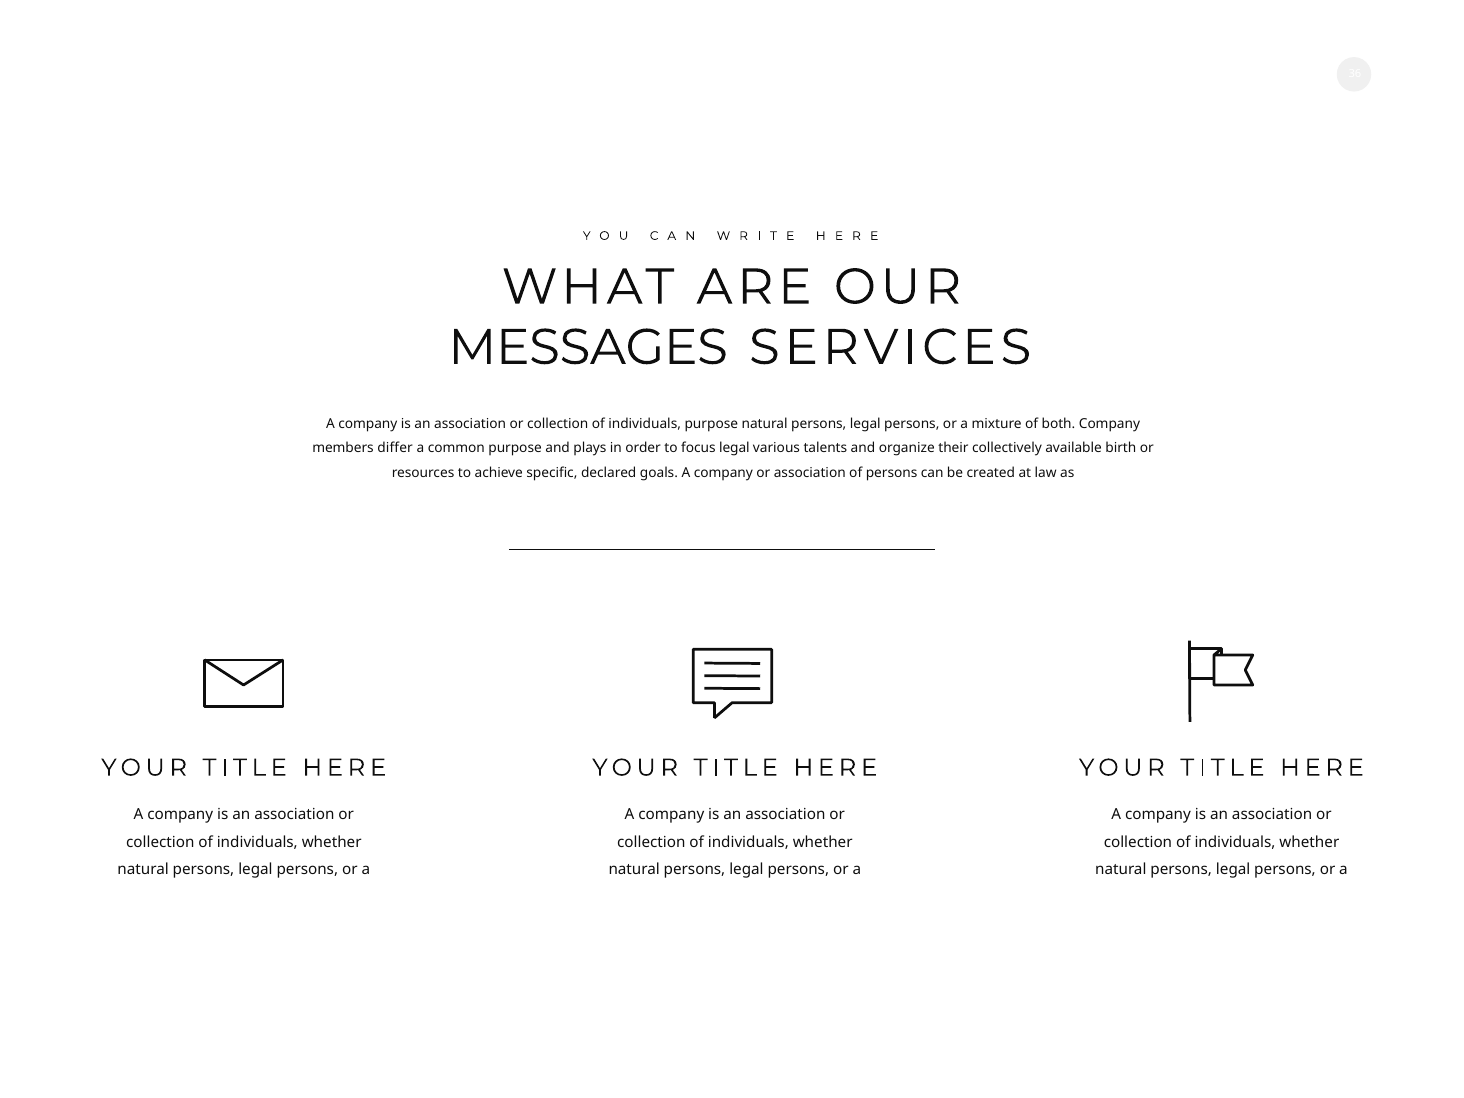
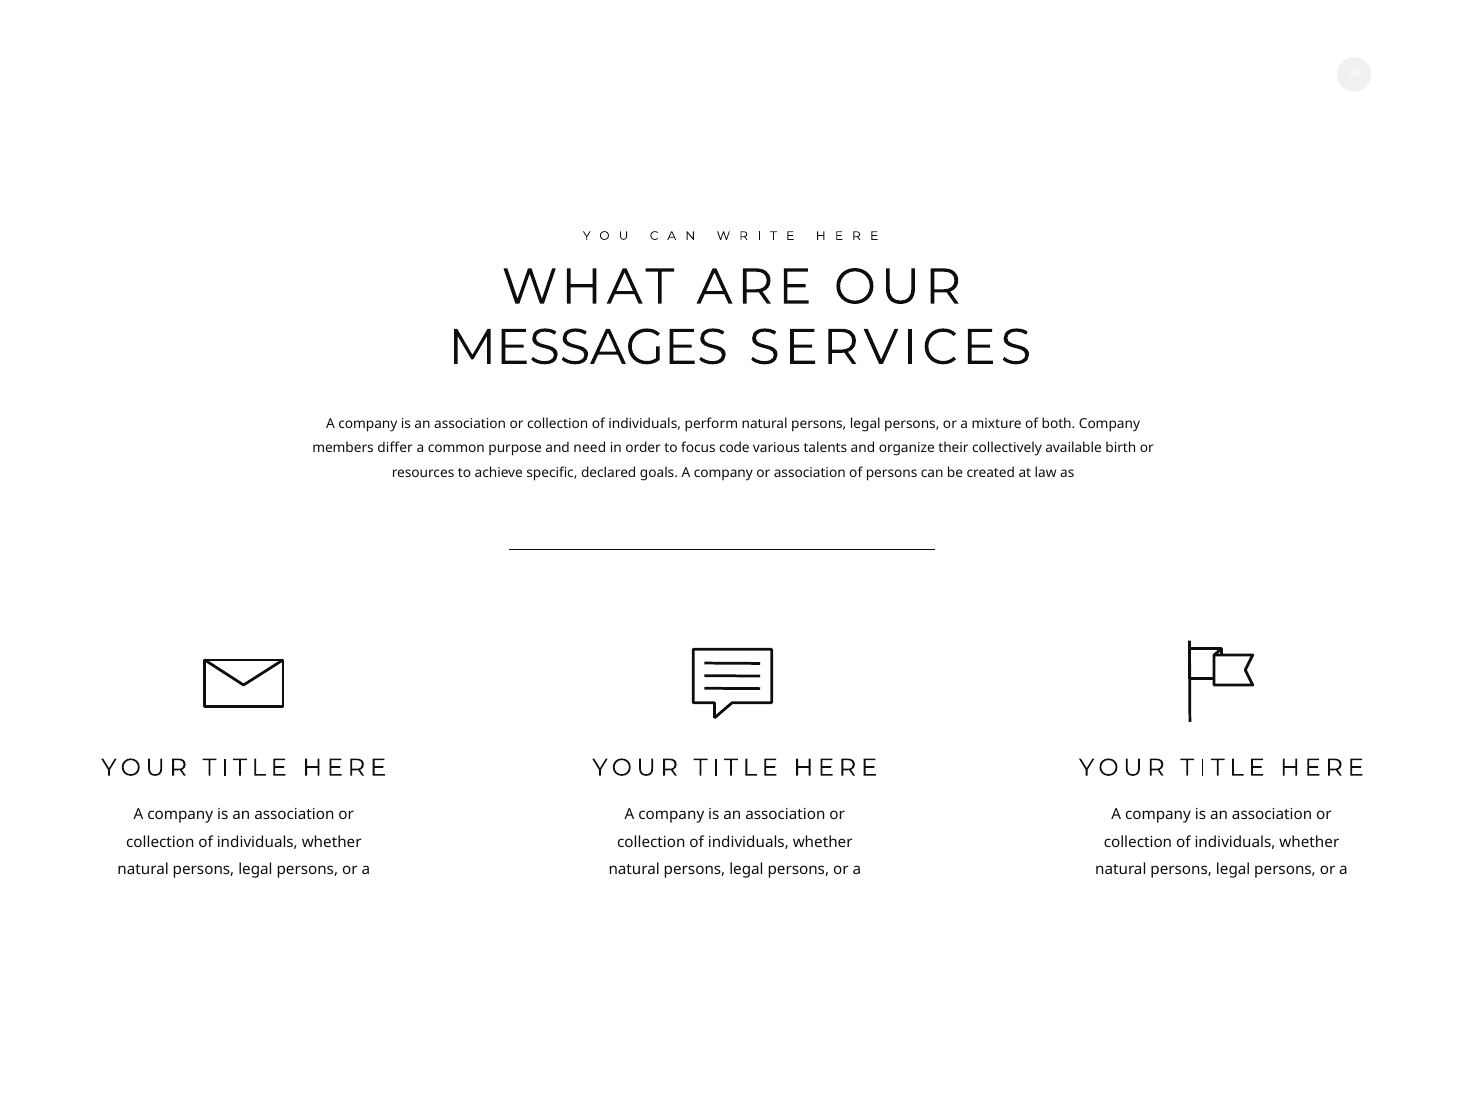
individuals purpose: purpose -> perform (711, 424)
plays: plays -> need (590, 448)
focus legal: legal -> code (734, 448)
